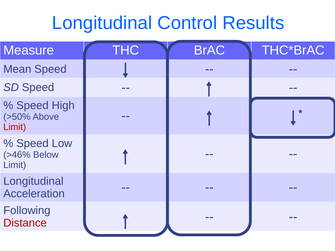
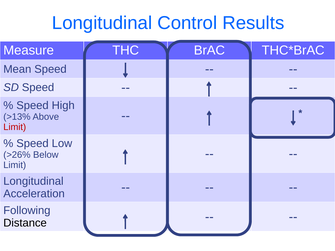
>50%: >50% -> >13% (17, 117)
>46%: >46% -> >26% (17, 155)
Distance colour: red -> black (25, 223)
